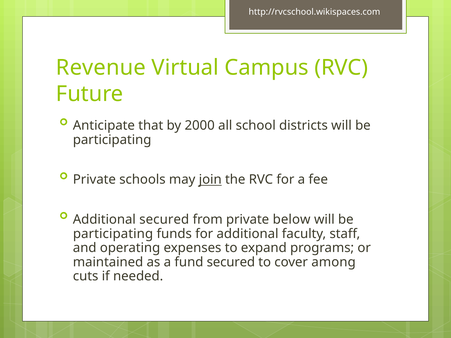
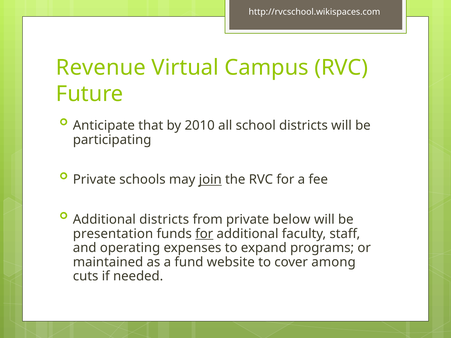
2000: 2000 -> 2010 (200, 126)
Additional secured: secured -> districts (164, 220)
participating: participating -> presentation (113, 234)
for underline: none -> present (204, 234)
fund secured: secured -> website (231, 262)
